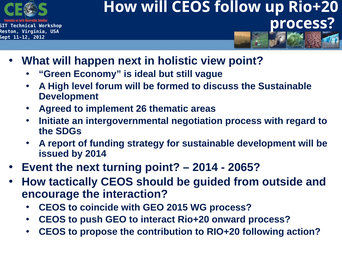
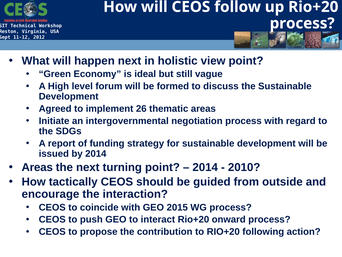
Event: Event -> Areas (37, 167)
2065: 2065 -> 2010 (244, 167)
